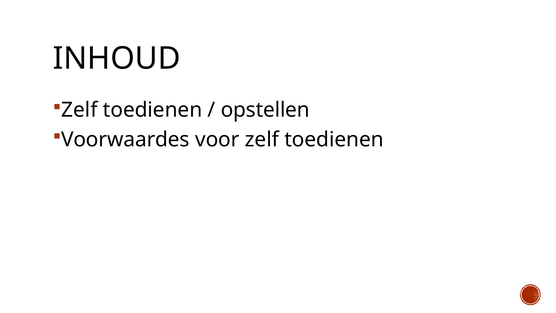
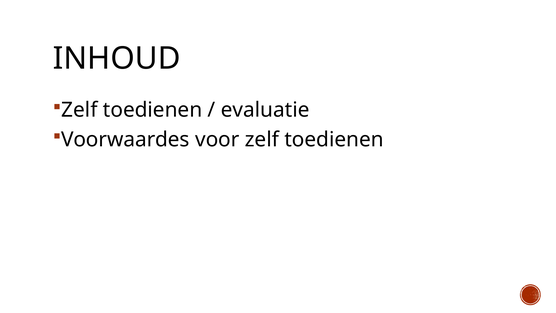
opstellen: opstellen -> evaluatie (265, 110)
